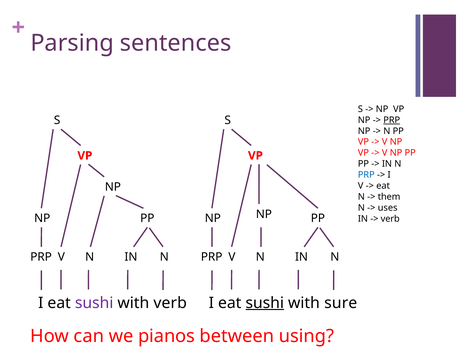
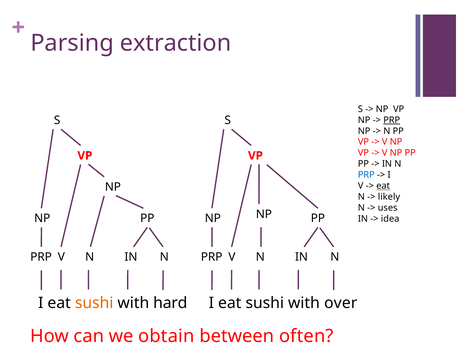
sentences: sentences -> extraction (176, 43)
eat underline: none -> present (383, 186)
them: them -> likely (389, 197)
verb: verb -> idea (390, 219)
sushi colour: purple -> orange (94, 303)
with verb: verb -> hard (170, 303)
sushi underline: present -> none (265, 303)
sure: sure -> over (341, 303)
pianos: pianos -> obtain (166, 336)
using: using -> often (306, 336)
